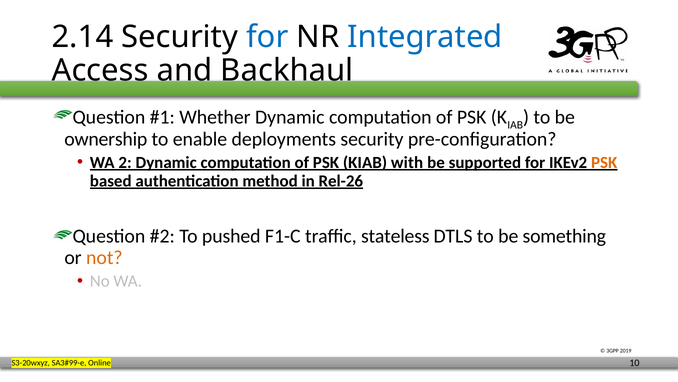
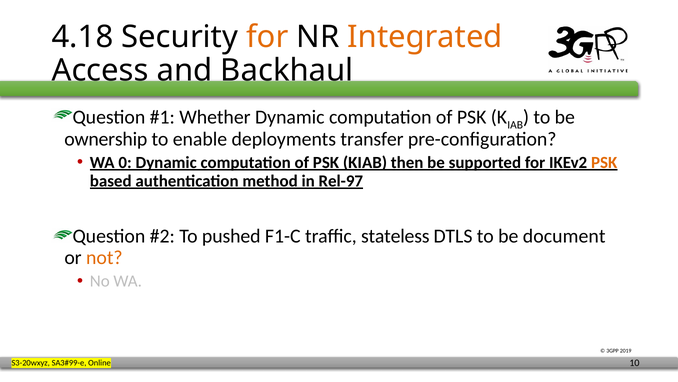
2.14: 2.14 -> 4.18 (83, 37)
for colour: blue -> orange (267, 37)
Integrated colour: blue -> orange (425, 37)
deployments security: security -> transfer (372, 139)
2: 2 -> 0 (125, 162)
with: with -> then (407, 162)
Rel-26: Rel-26 -> Rel-97 (341, 181)
something: something -> document (564, 236)
